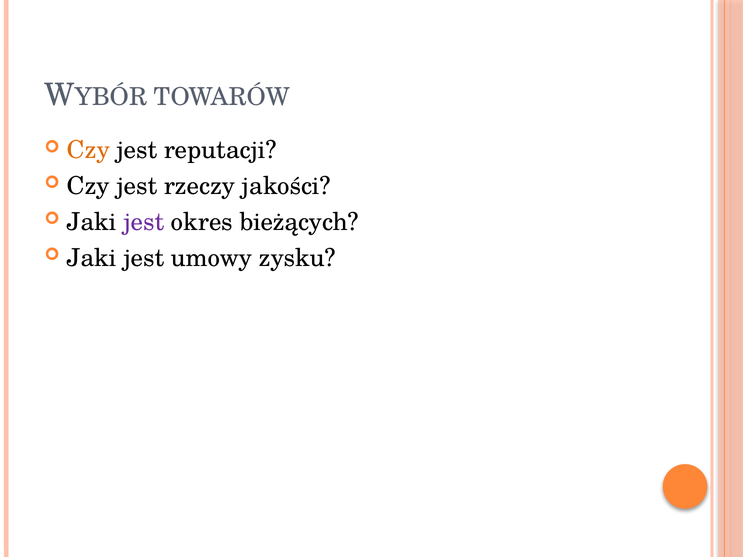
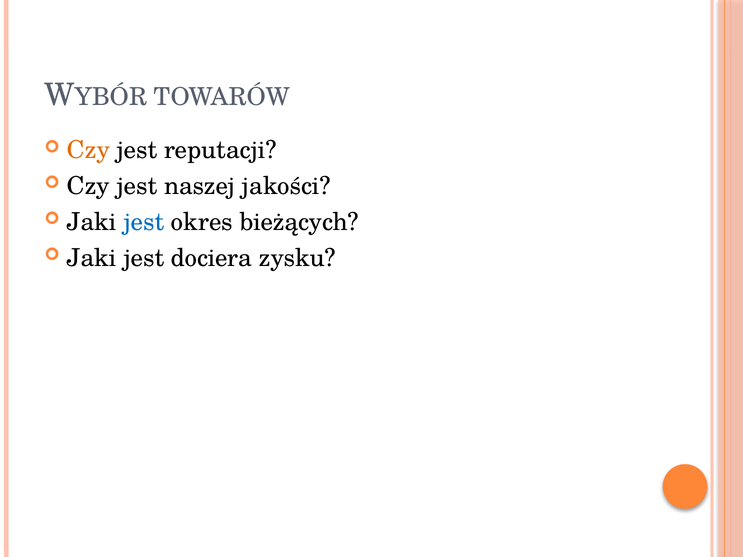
rzeczy: rzeczy -> naszej (200, 186)
jest colour: purple -> blue (144, 222)
umowy: umowy -> dociera (211, 258)
